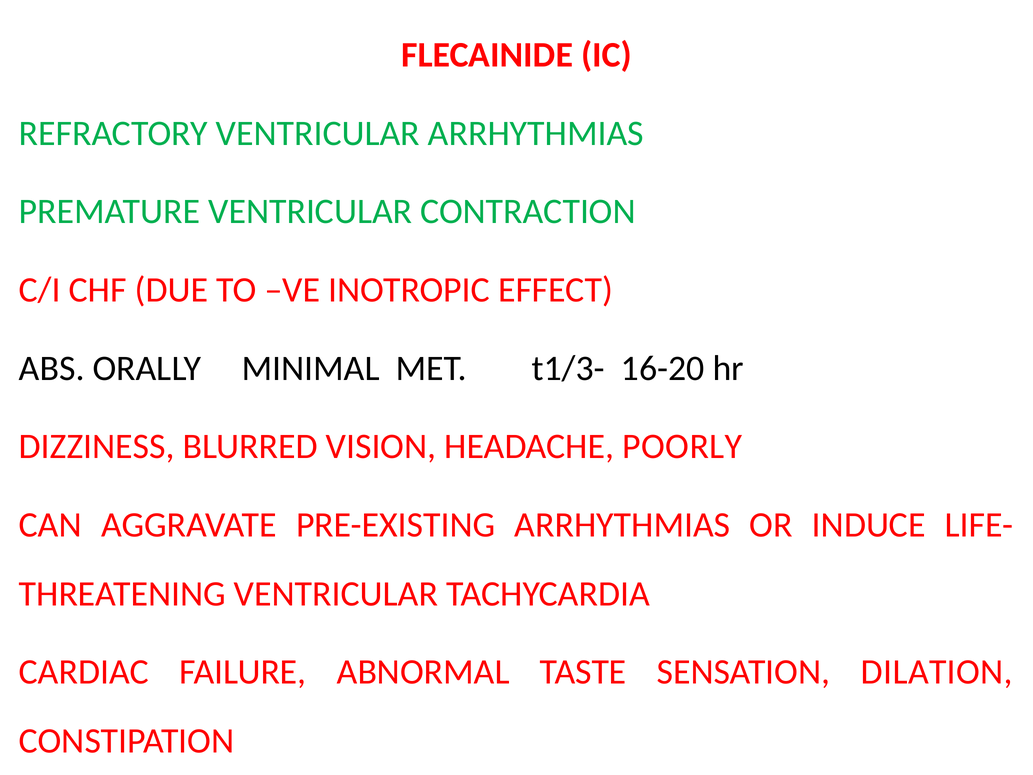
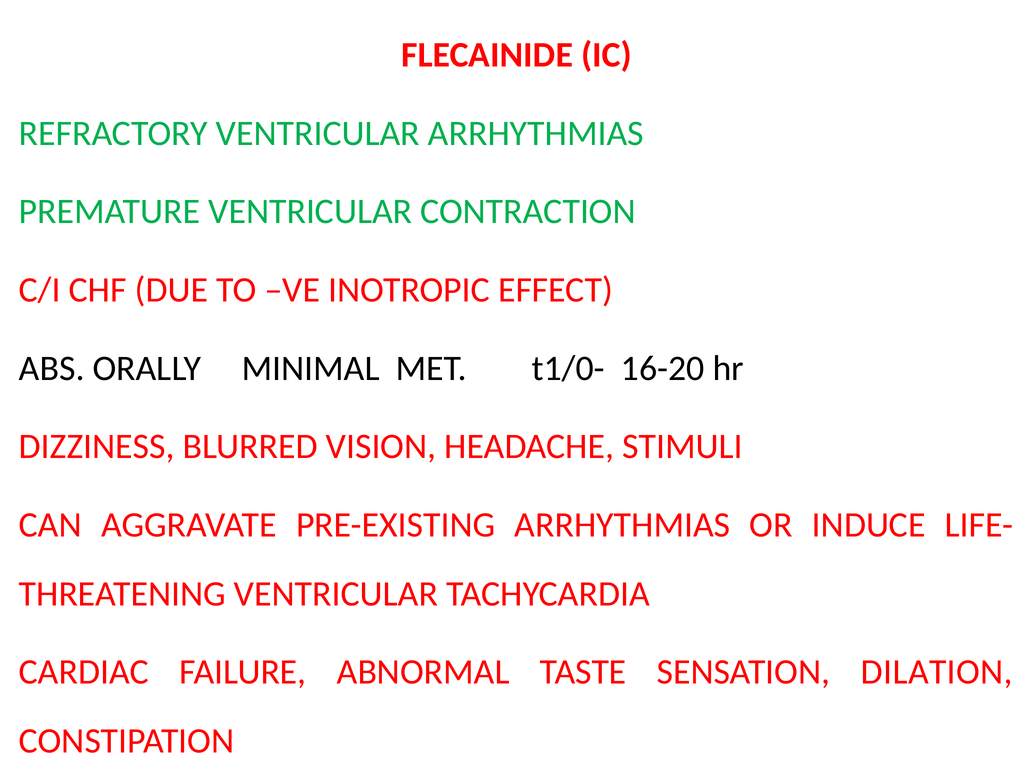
t1/3-: t1/3- -> t1/0- (568, 368)
POORLY: POORLY -> STIMULI (683, 446)
